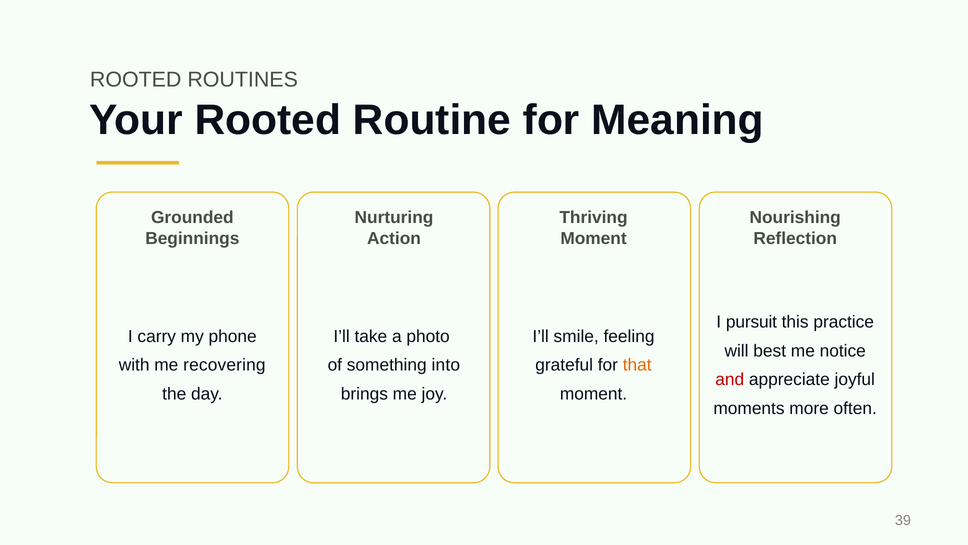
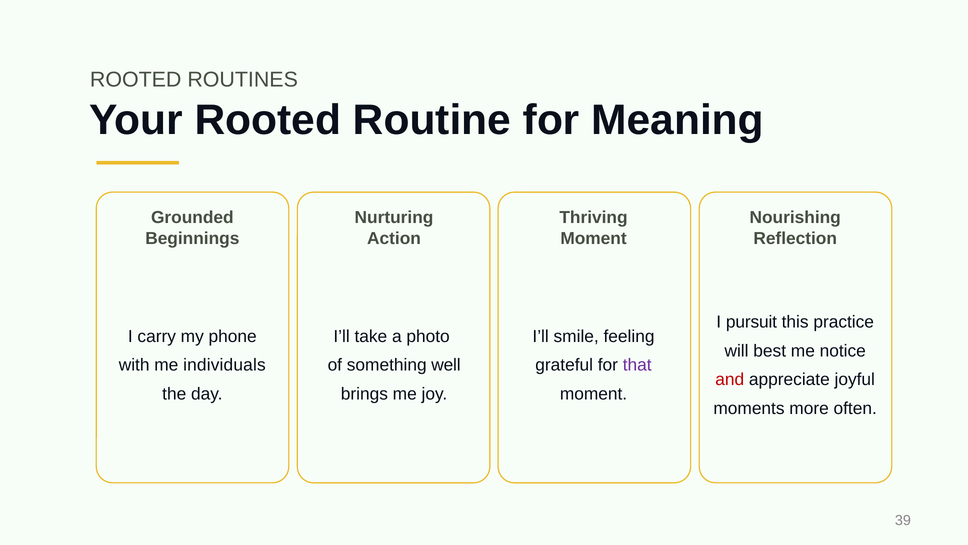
recovering: recovering -> individuals (224, 365)
into: into -> well (446, 365)
that colour: orange -> purple (637, 365)
